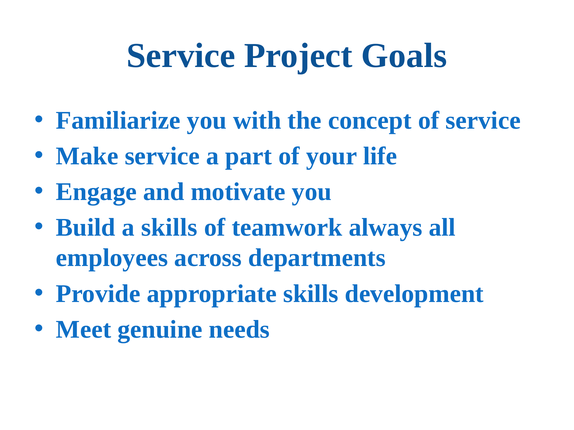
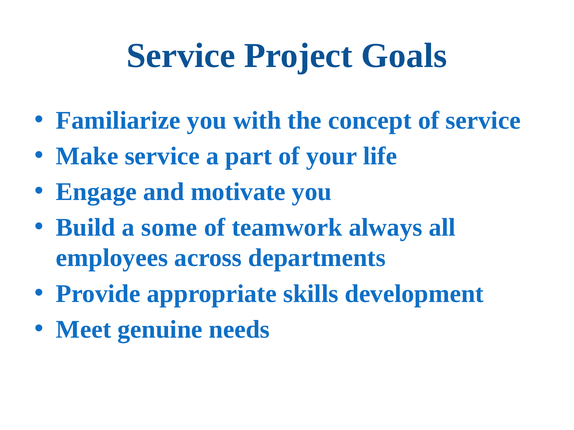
a skills: skills -> some (169, 228)
